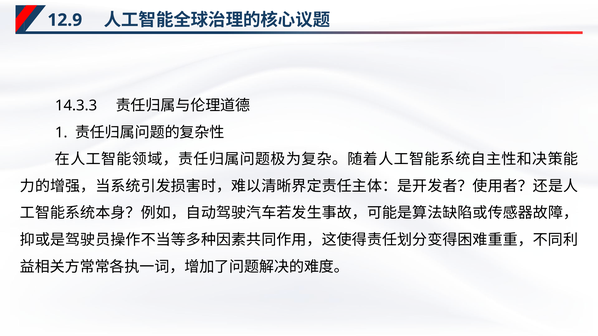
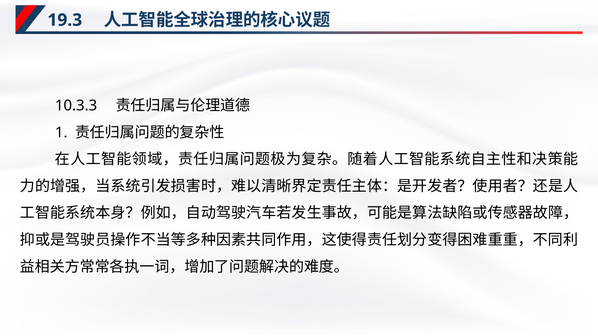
12.9: 12.9 -> 19.3 (65, 20)
14.3.3: 14.3.3 -> 10.3.3 (76, 106)
